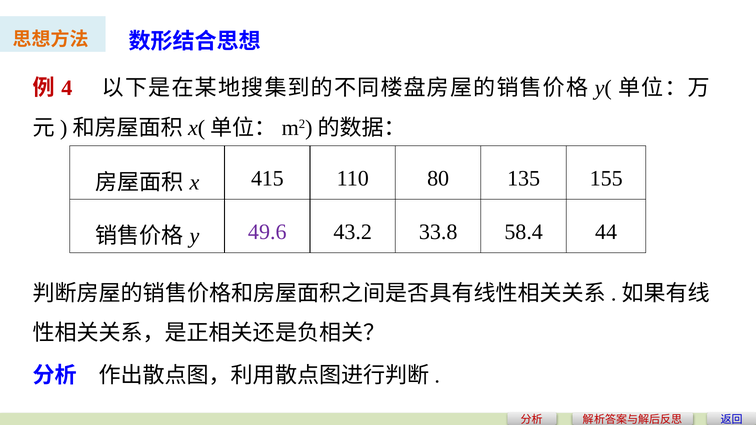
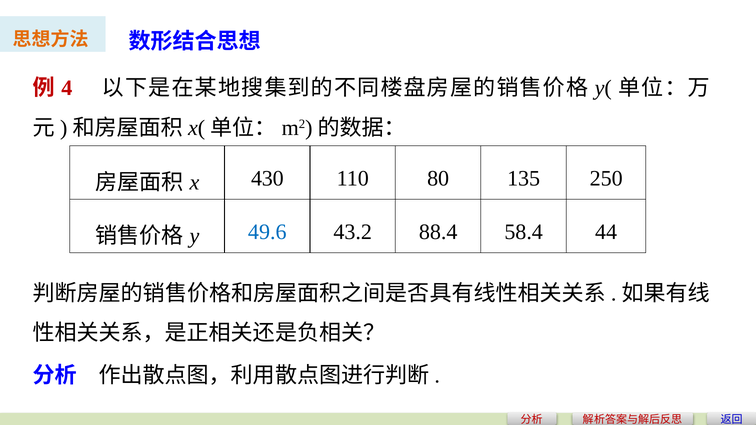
415: 415 -> 430 (267, 179)
155: 155 -> 250 (606, 179)
49.6 colour: purple -> blue (267, 232)
33.8: 33.8 -> 88.4 (438, 232)
